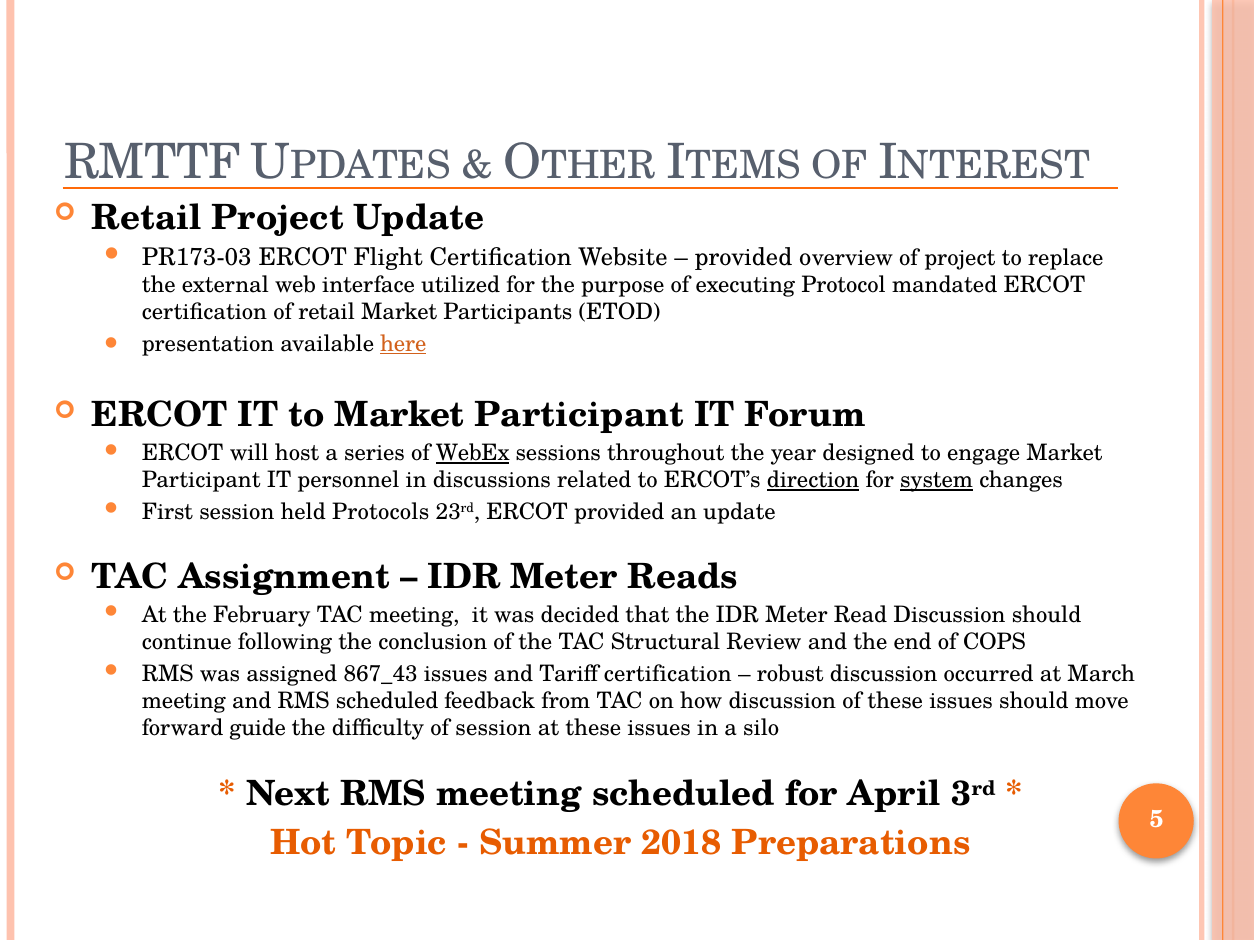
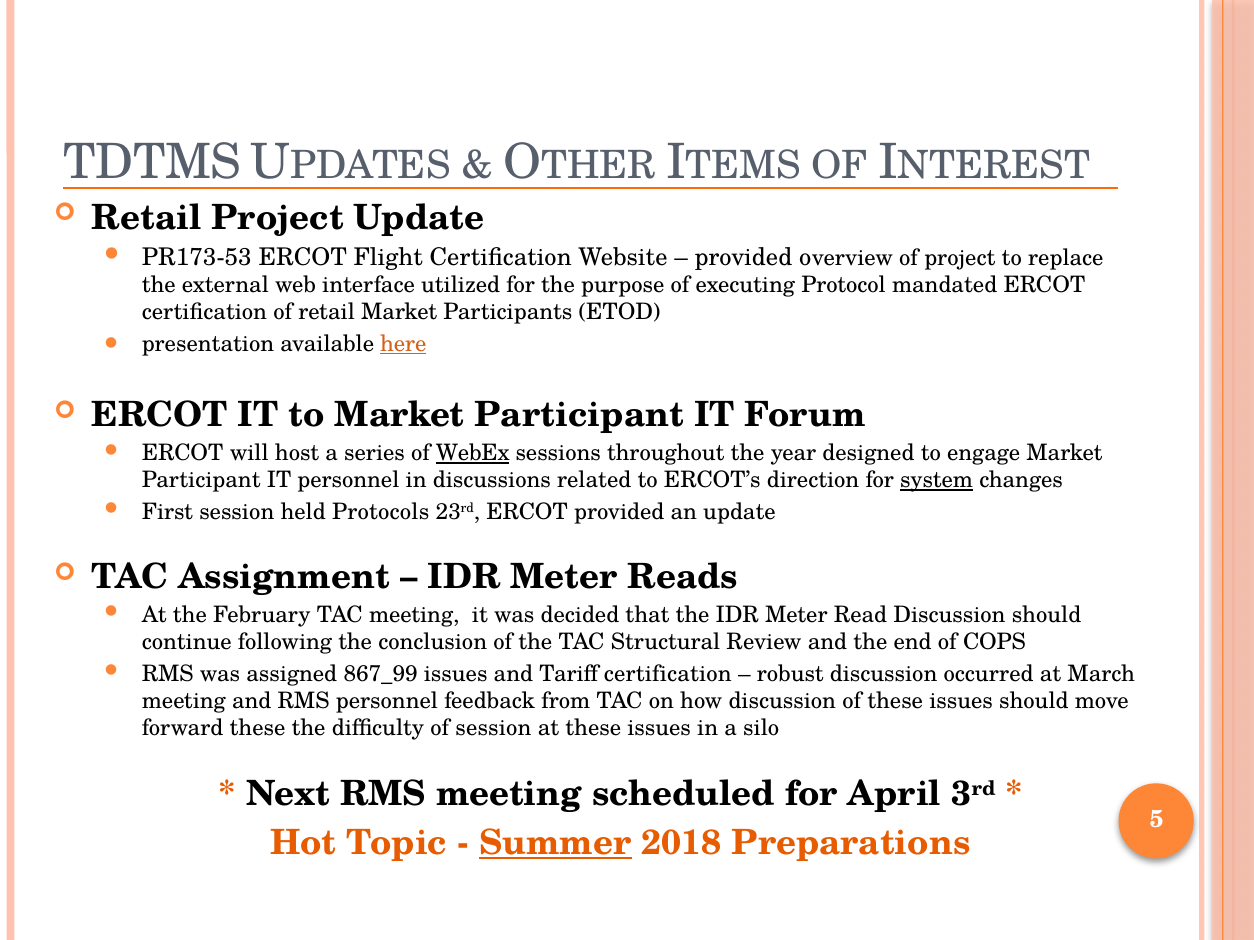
RMTTF: RMTTF -> TDTMS (153, 162)
PR173-03: PR173-03 -> PR173-53 (197, 257)
direction underline: present -> none (813, 481)
867_43: 867_43 -> 867_99 (381, 674)
RMS scheduled: scheduled -> personnel (387, 701)
forward guide: guide -> these (258, 728)
Summer underline: none -> present (555, 844)
